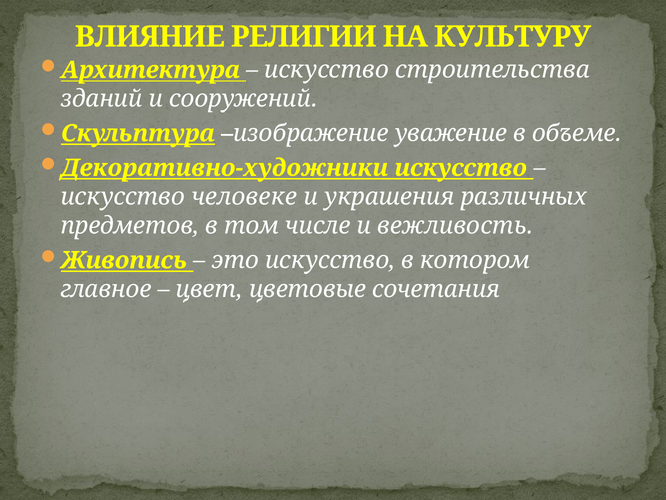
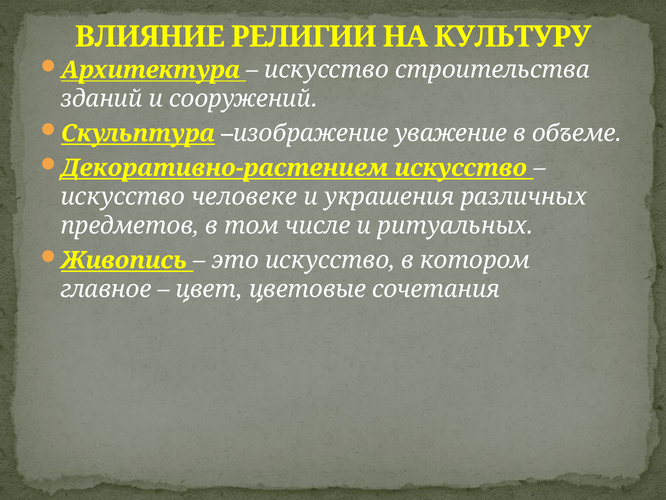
Декоративно-художники: Декоративно-художники -> Декоративно-растением (225, 168)
вежливость: вежливость -> ритуальных (455, 226)
